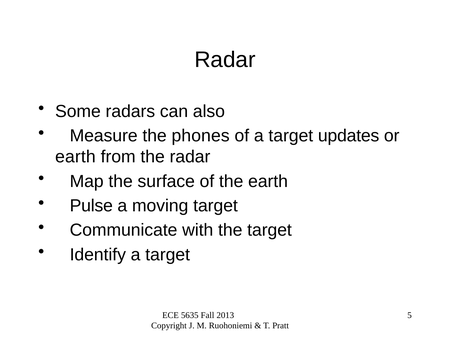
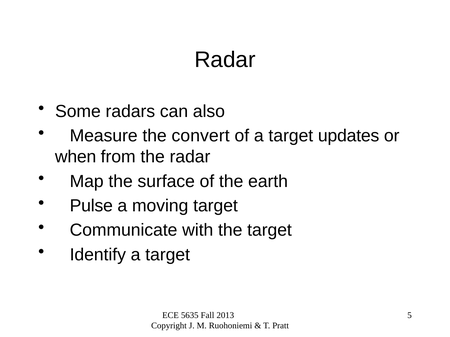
phones: phones -> convert (201, 136)
earth: earth -> when (76, 157)
